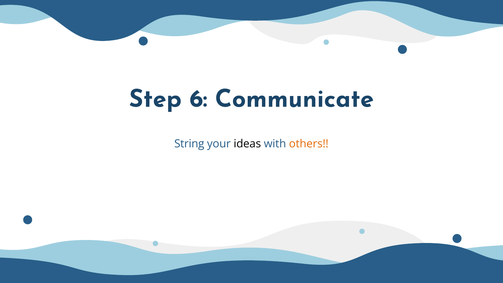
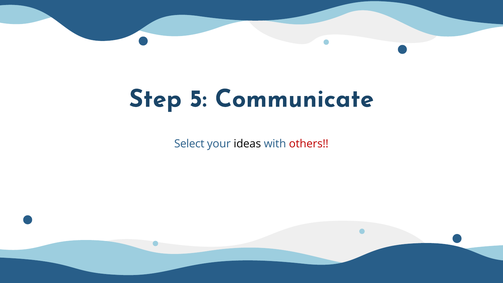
6: 6 -> 5 (198, 99)
String: String -> Select (189, 144)
others colour: orange -> red (309, 144)
